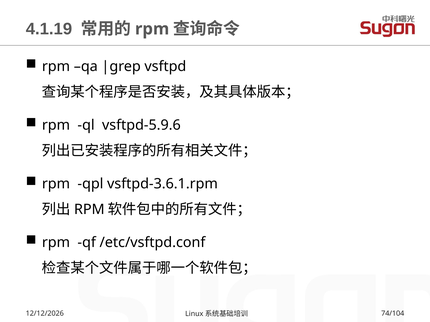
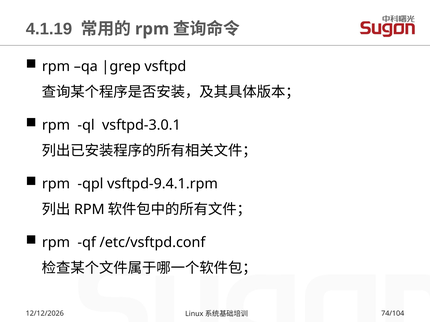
vsftpd-5.9.6: vsftpd-5.9.6 -> vsftpd-3.0.1 (141, 125)
vsftpd-3.6.1.rpm: vsftpd-3.6.1.rpm -> vsftpd-9.4.1.rpm (162, 184)
